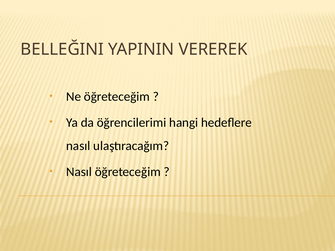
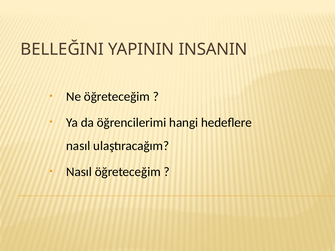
VEREREK: VEREREK -> INSANIN (213, 50)
